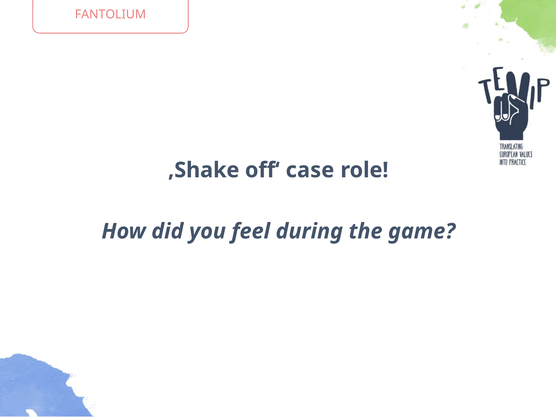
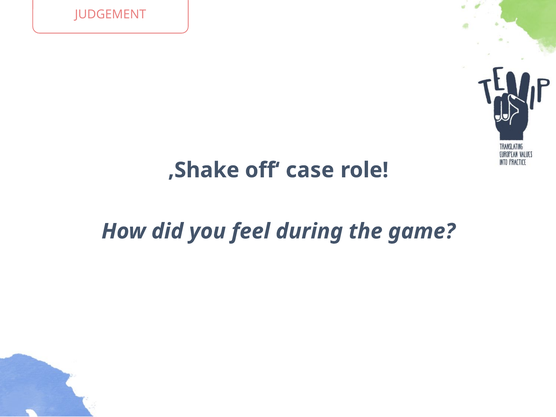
FANTOLIUM: FANTOLIUM -> JUDGEMENT (110, 14)
